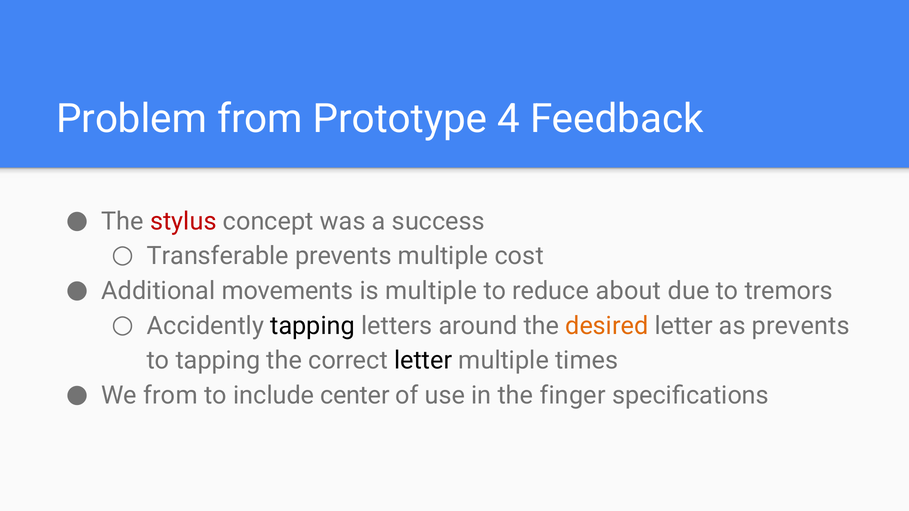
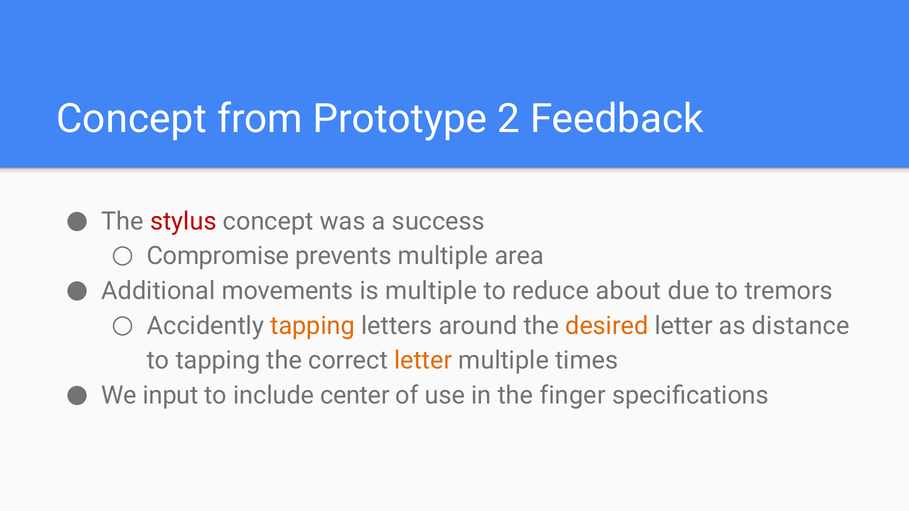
Problem: Problem -> Concept (131, 119)
4: 4 -> 2 (509, 119)
Transferable: Transferable -> Compromise (218, 256)
cost: cost -> area (519, 256)
tapping colour: black -> orange (313, 326)
as prevents: prevents -> distance (801, 326)
letter colour: black -> orange (423, 361)
We from: from -> input (171, 396)
